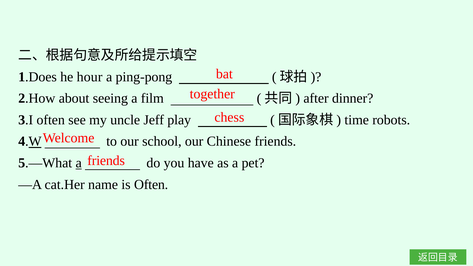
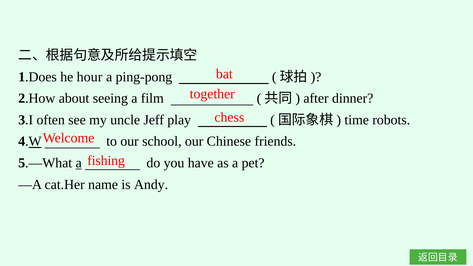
friends: friends -> fishing (106, 161)
is Often: Often -> Andy (151, 185)
